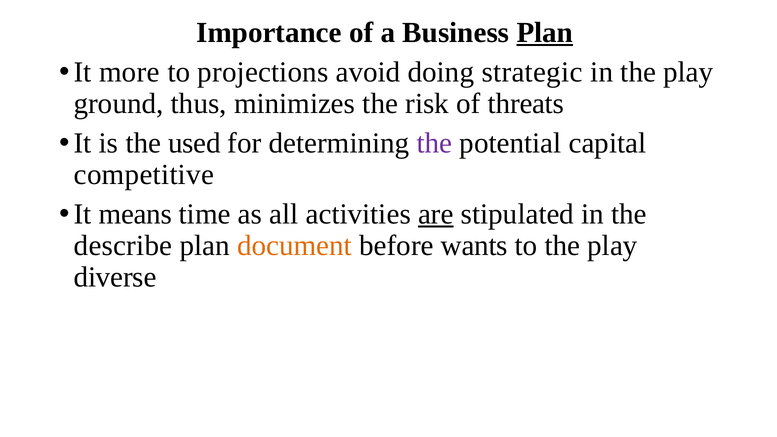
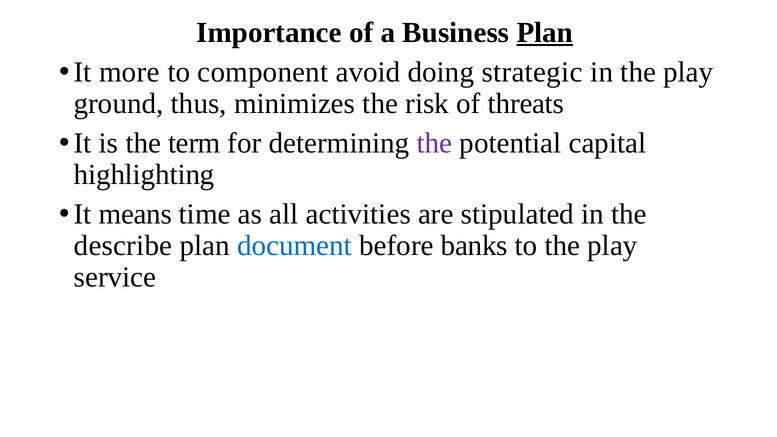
projections: projections -> component (263, 72)
used: used -> term (194, 143)
competitive: competitive -> highlighting (144, 175)
are underline: present -> none (436, 214)
document colour: orange -> blue (295, 246)
wants: wants -> banks (474, 246)
diverse: diverse -> service (115, 277)
